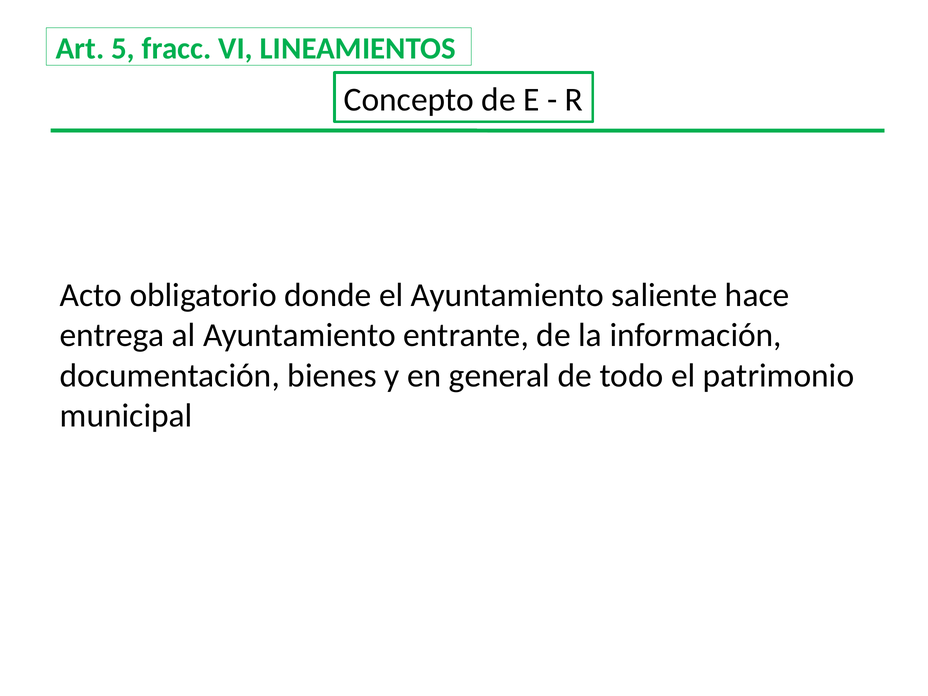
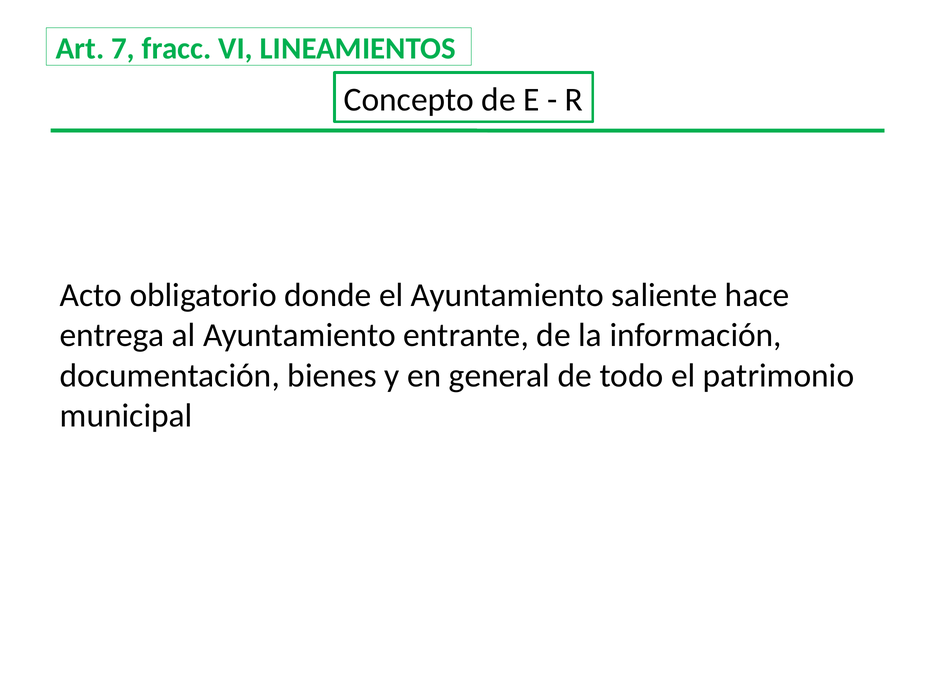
5: 5 -> 7 (123, 49)
